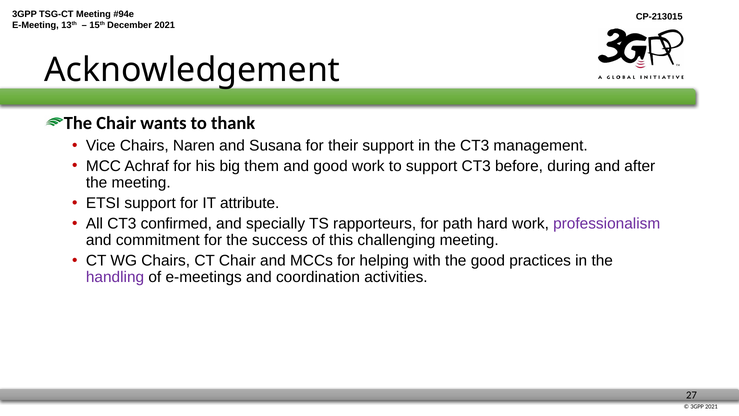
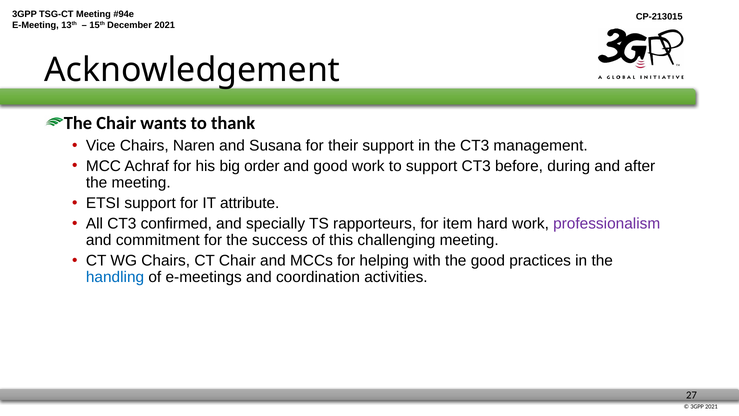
them: them -> order (262, 166)
path: path -> item (458, 223)
handling colour: purple -> blue (115, 277)
